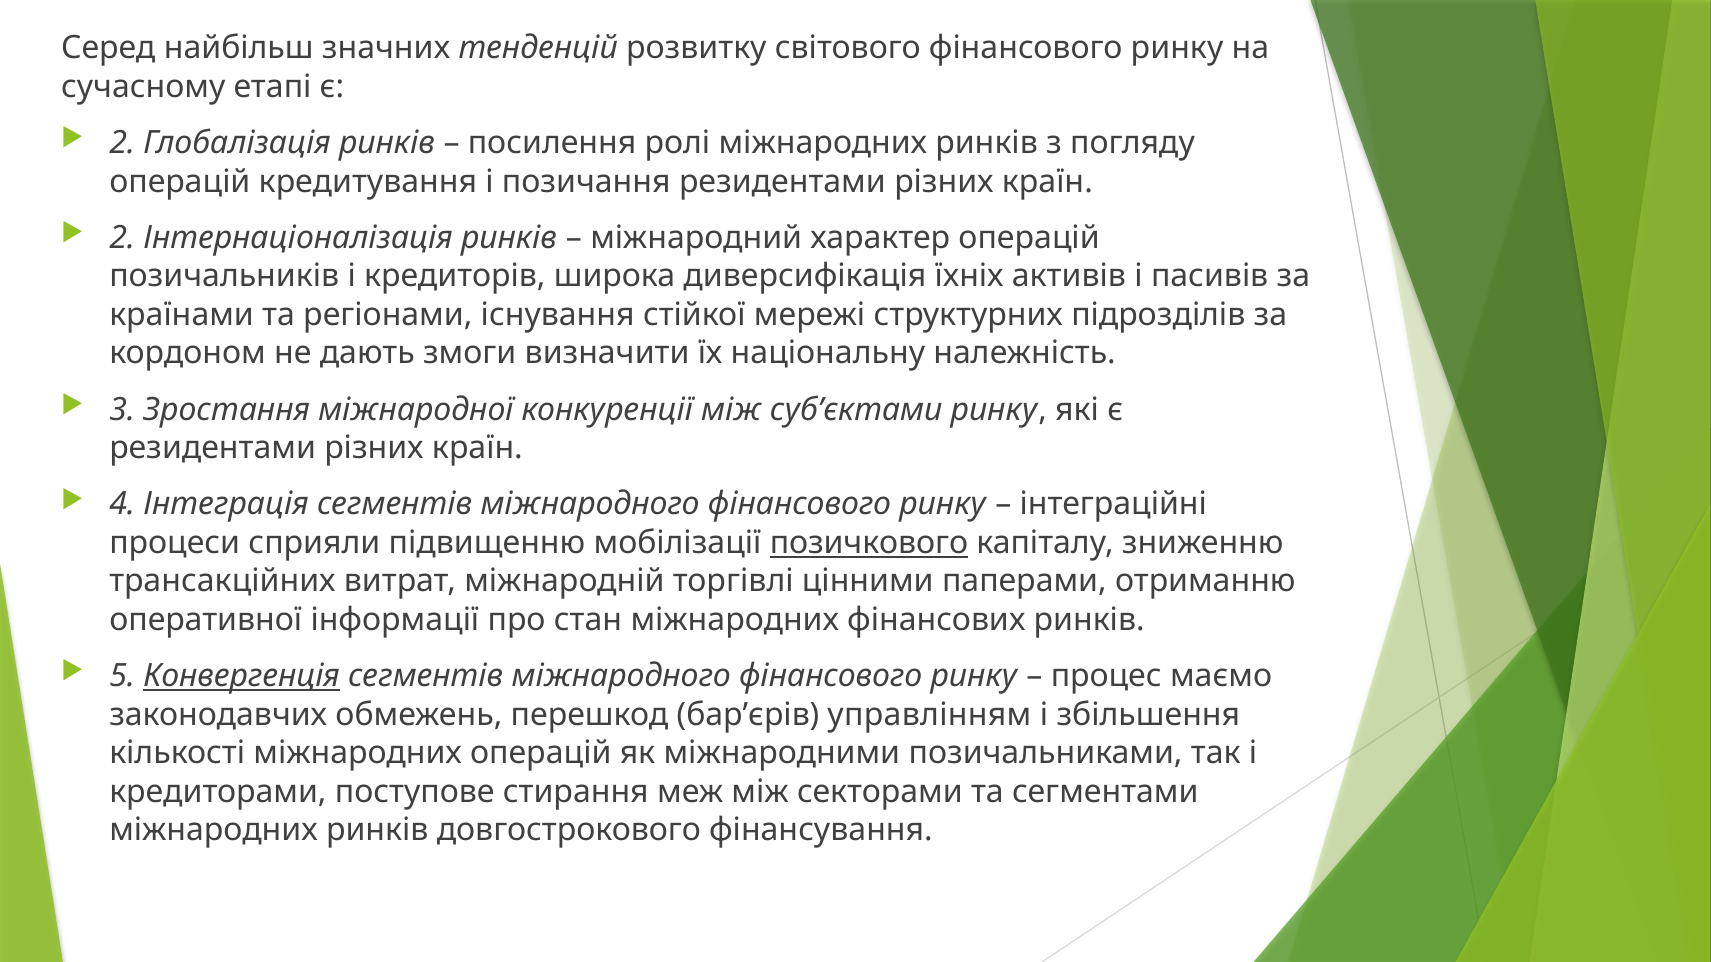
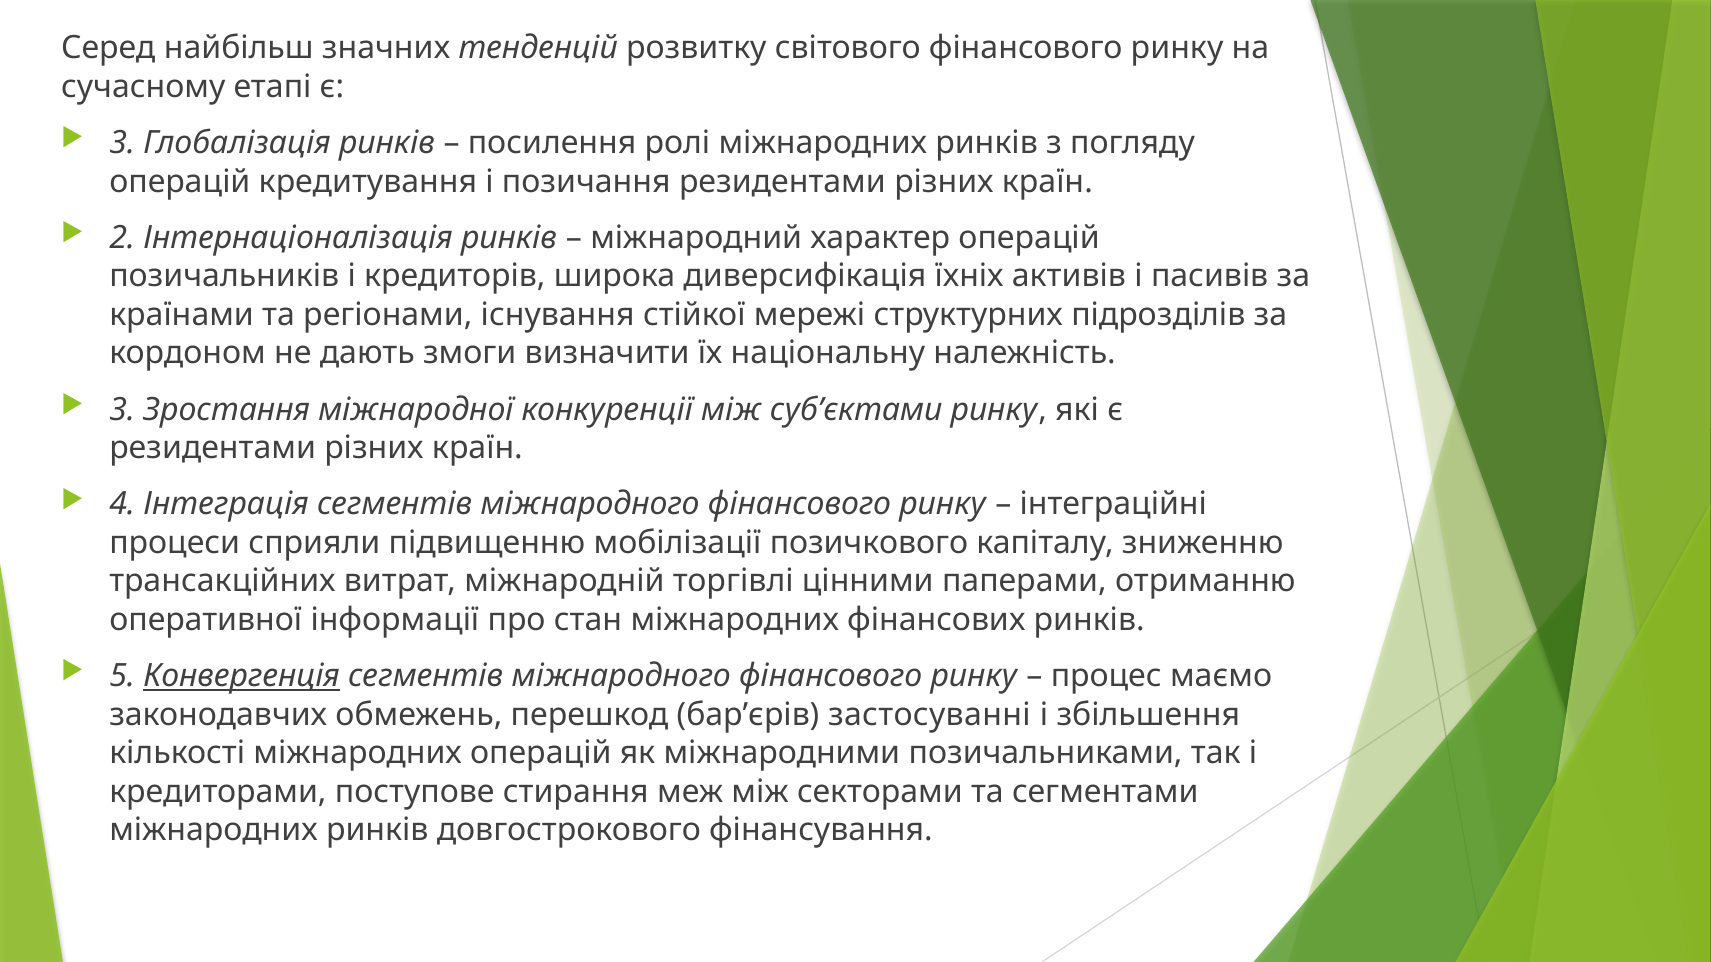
2: 2 -> 3 (122, 143)
позичкового underline: present -> none (869, 543)
управлінням: управлінням -> застосуванні (929, 715)
